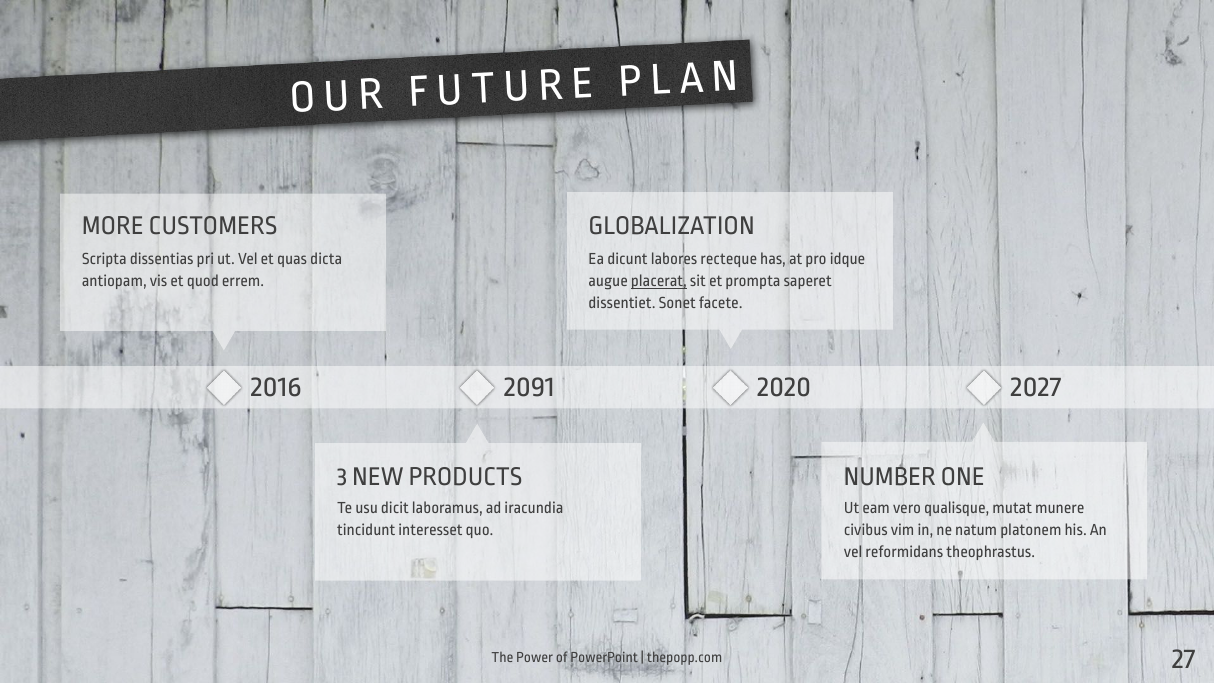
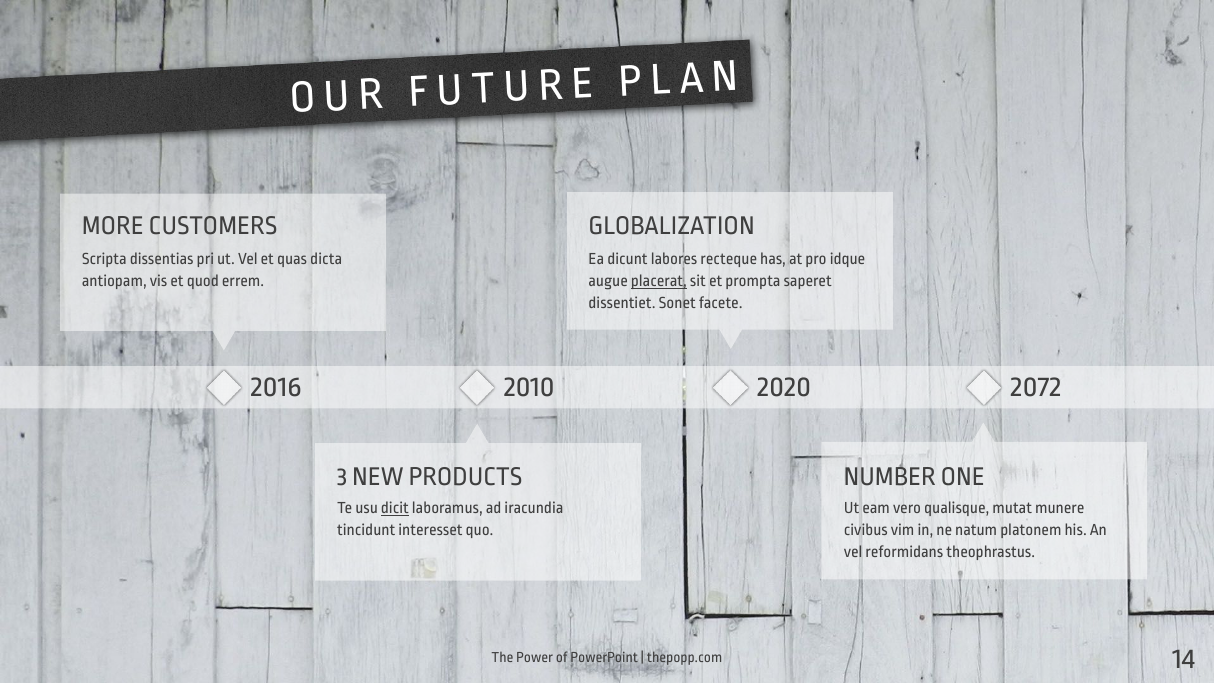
2091: 2091 -> 2010 (529, 387)
2027: 2027 -> 2072 (1036, 387)
dicit underline: none -> present (395, 508)
27: 27 -> 14 (1184, 658)
